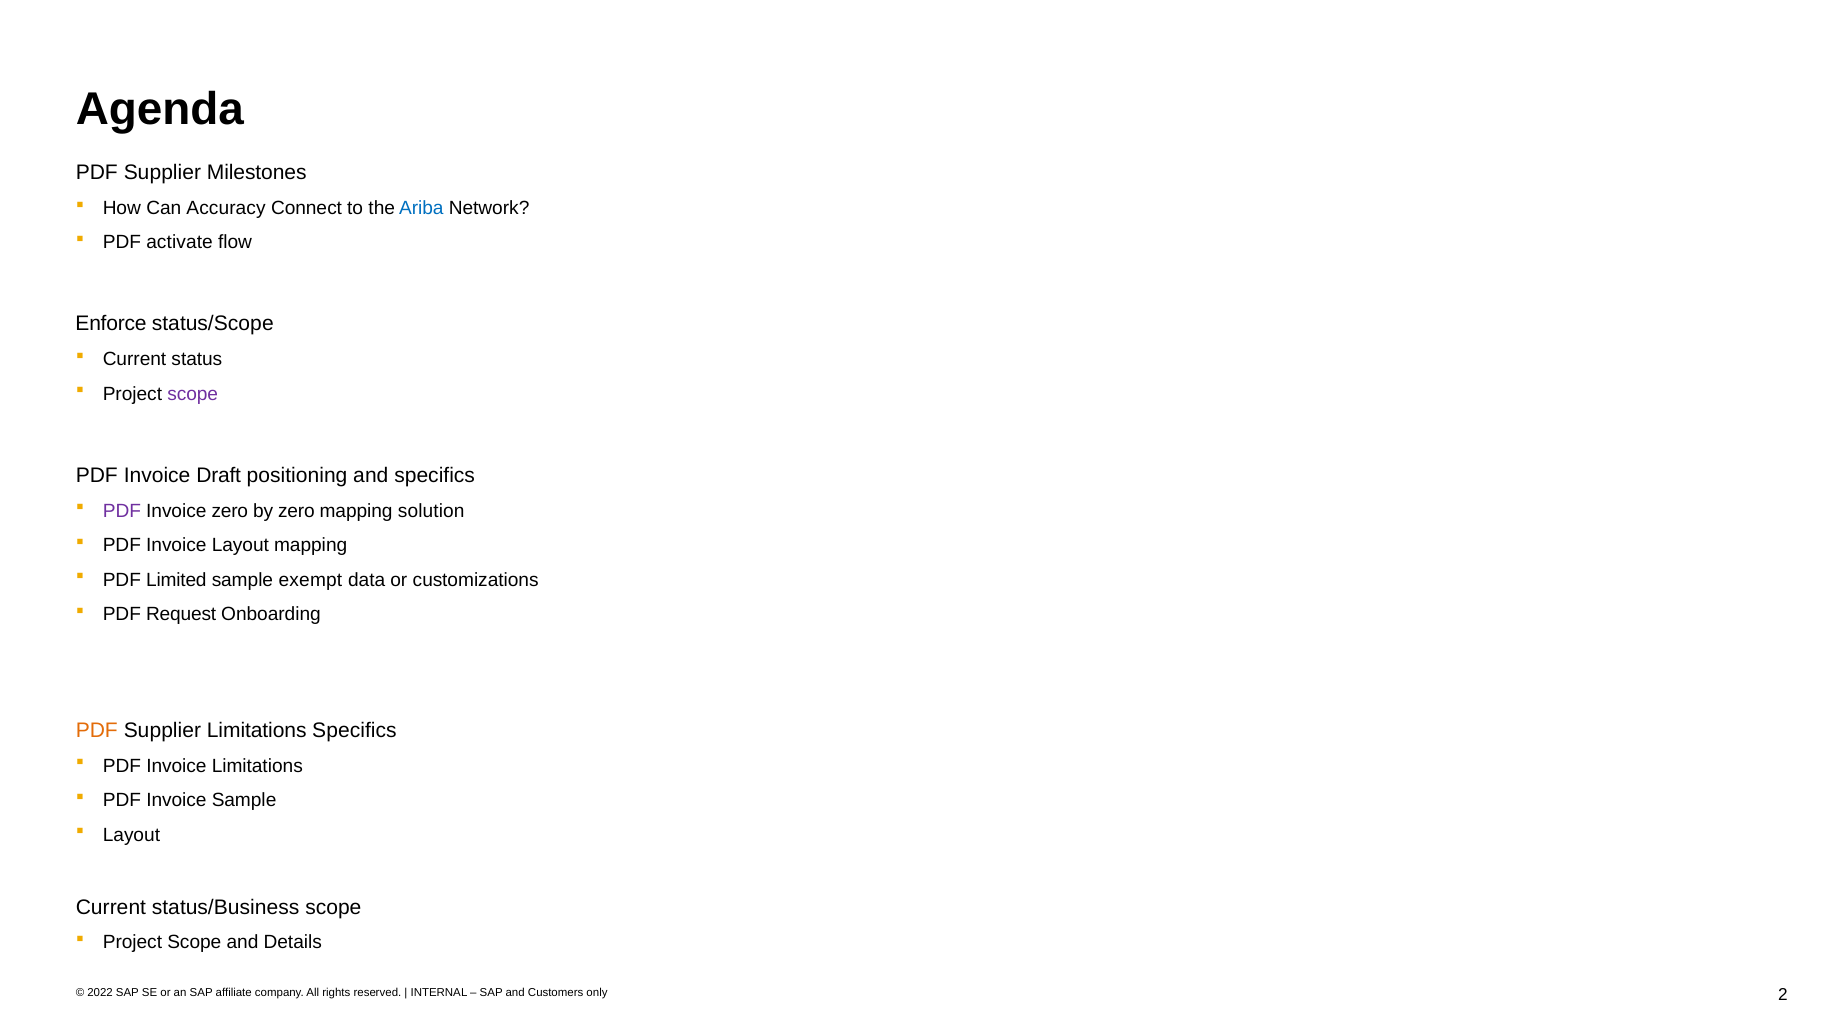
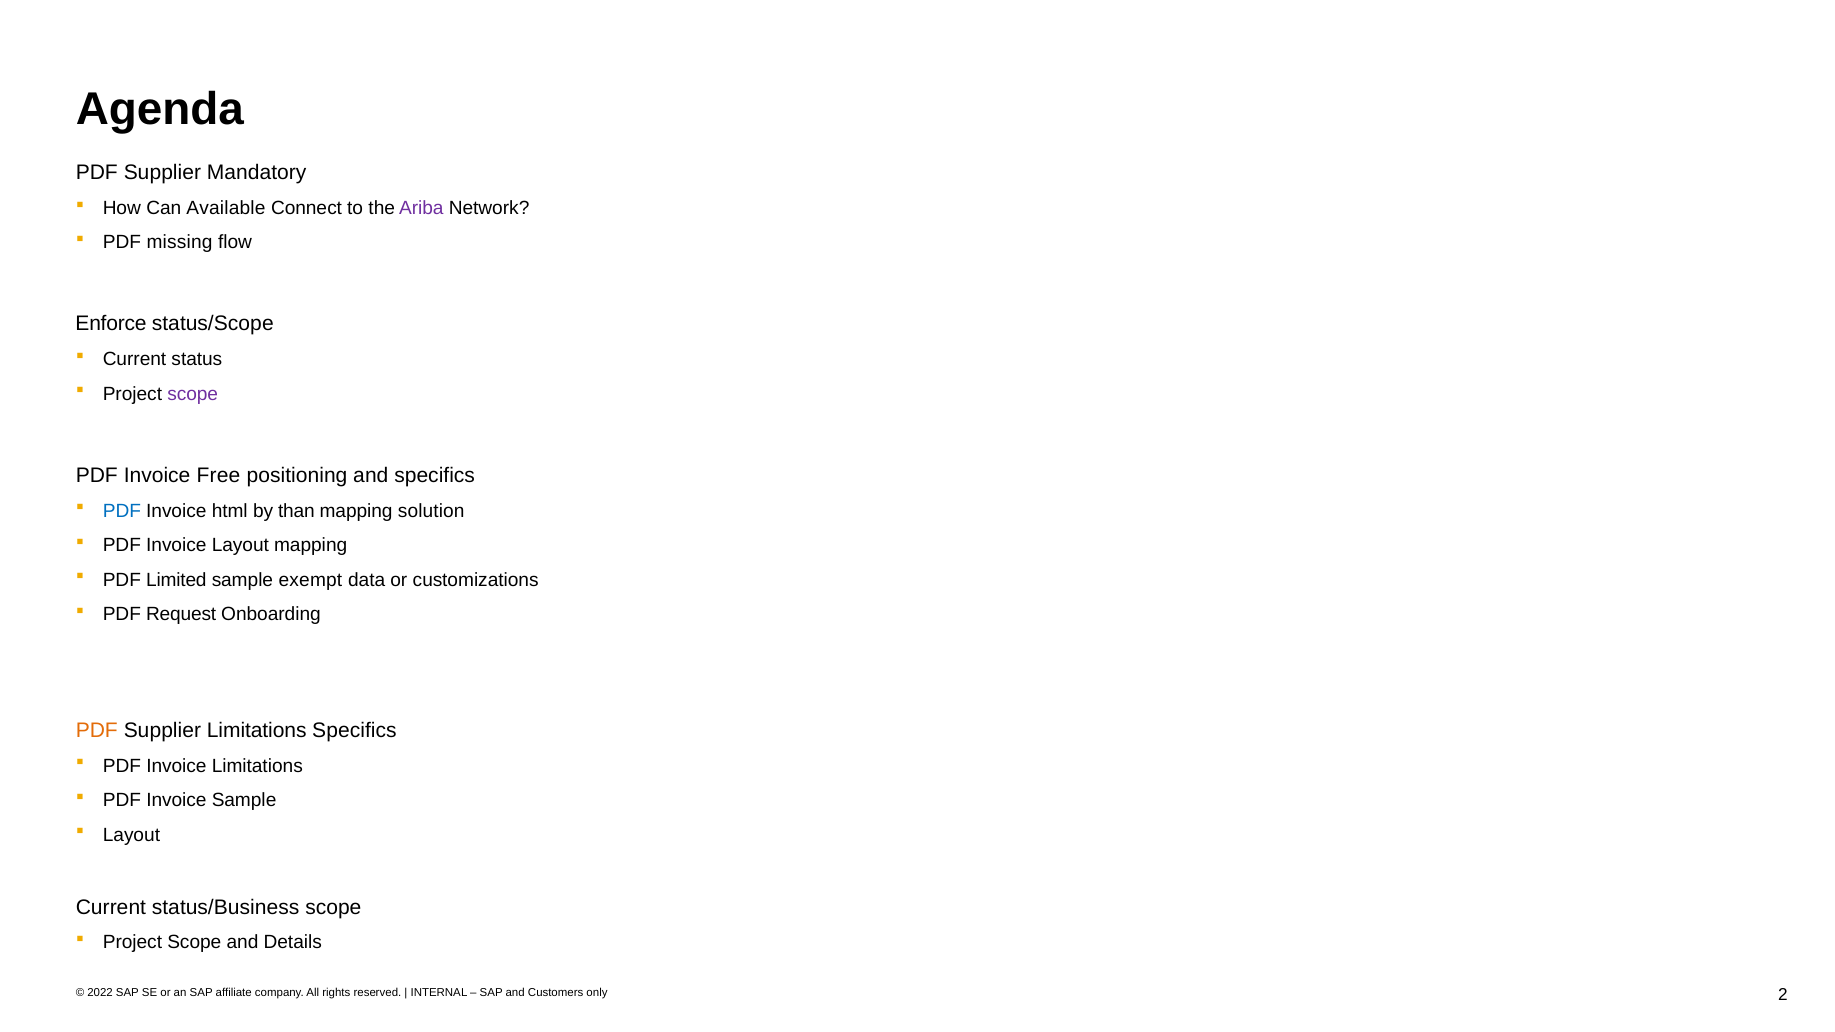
Milestones: Milestones -> Mandatory (257, 173)
Accuracy: Accuracy -> Available (226, 208)
Ariba colour: blue -> purple (421, 208)
activate: activate -> missing (179, 242)
Draft: Draft -> Free (218, 476)
PDF colour: purple -> blue (122, 511)
Invoice zero: zero -> html (230, 511)
by zero: zero -> than (296, 511)
